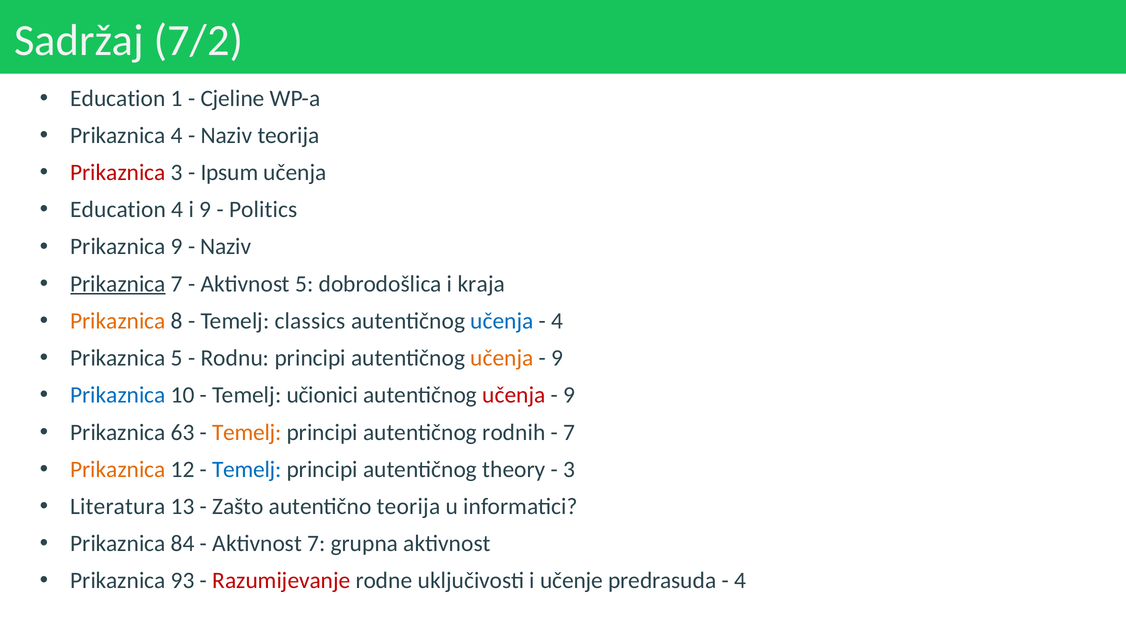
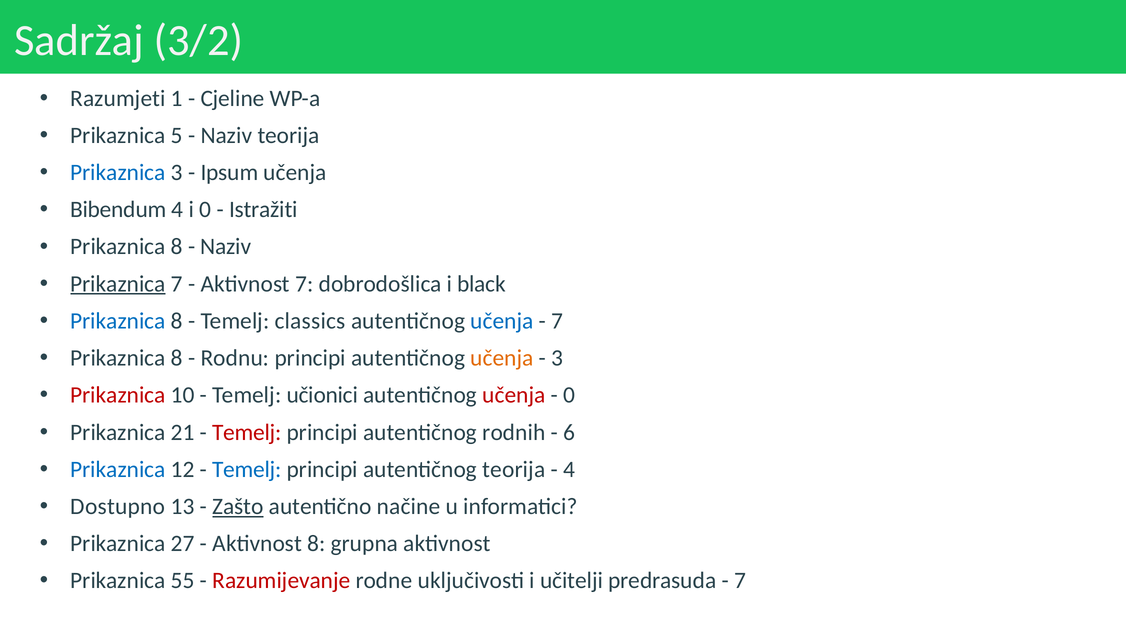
7/2: 7/2 -> 3/2 (198, 40)
Education: Education -> Razumjeti (118, 98)
Prikaznica 4: 4 -> 5 (177, 135)
Prikaznica colour: red -> blue (118, 172)
Education: Education -> Bibendum (118, 209)
i 9: 9 -> 0 (205, 209)
Politics: Politics -> Istražiti (263, 209)
9: 9 -> 8 (177, 246)
Aktivnost 5: 5 -> 7 (304, 284)
kraja: kraja -> black (482, 284)
Prikaznica colour: orange -> blue (118, 321)
4: 4 -> 7 (557, 321)
5: 5 -> 8 (177, 358)
9: 9 -> 3 (557, 358)
Prikaznica colour: blue -> red (118, 395)
9: 9 -> 0 (569, 395)
63: 63 -> 21 (183, 432)
Temelj colour: orange -> red (247, 432)
7: 7 -> 6 (569, 432)
Prikaznica colour: orange -> blue (118, 469)
autentičnog theory: theory -> teorija (514, 469)
3: 3 -> 4 (569, 469)
Literatura: Literatura -> Dostupno (118, 506)
Zašto underline: none -> present (238, 506)
autentično teorija: teorija -> načine (409, 506)
84: 84 -> 27 (183, 543)
Aktivnost 7: 7 -> 8 (316, 543)
93: 93 -> 55 (183, 580)
učenje: učenje -> učitelji (572, 580)
4: 4 -> 7 (740, 580)
